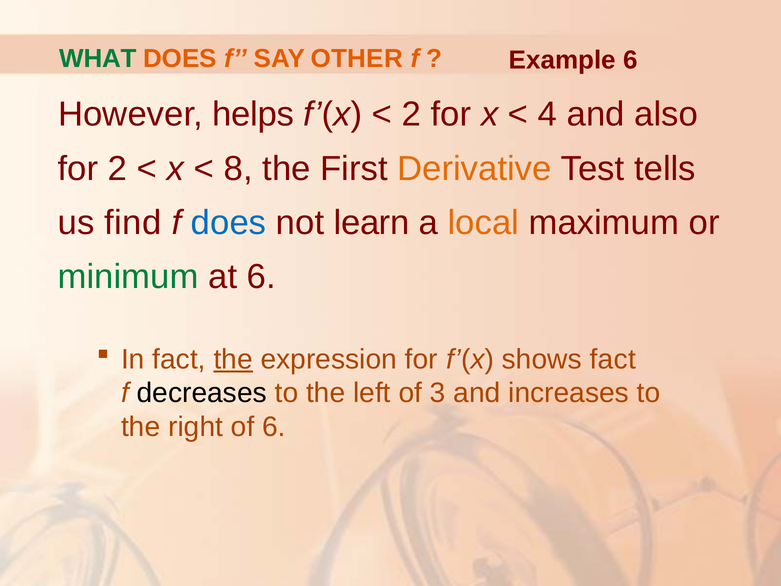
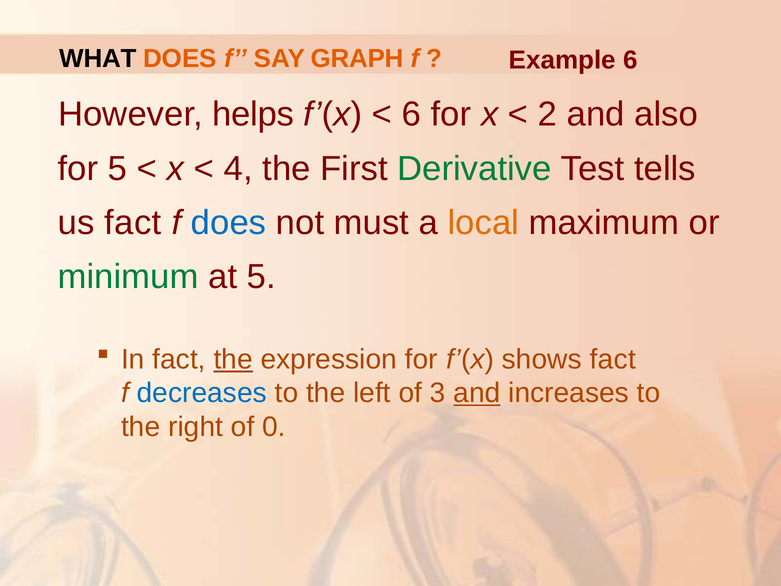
WHAT colour: green -> black (98, 59)
OTHER: OTHER -> GRAPH (357, 59)
2: 2 -> 6 (411, 114)
4: 4 -> 2 (548, 114)
for 2: 2 -> 5 (118, 169)
8: 8 -> 4 (238, 169)
Derivative colour: orange -> green (474, 169)
us find: find -> fact (133, 223)
learn: learn -> must (371, 223)
at 6: 6 -> 5 (261, 277)
decreases colour: black -> blue (202, 393)
and underline: none -> present (477, 393)
of 6: 6 -> 0 (274, 427)
